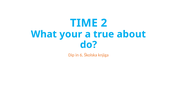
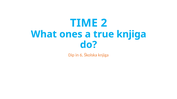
your: your -> ones (71, 34)
true about: about -> knjiga (131, 34)
